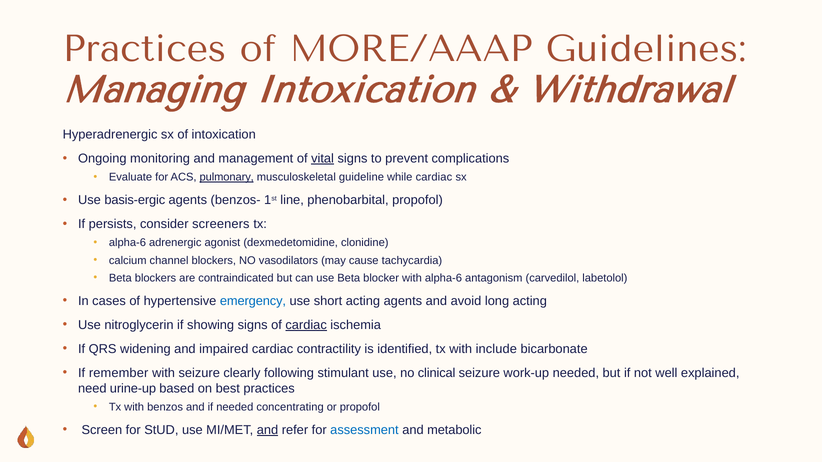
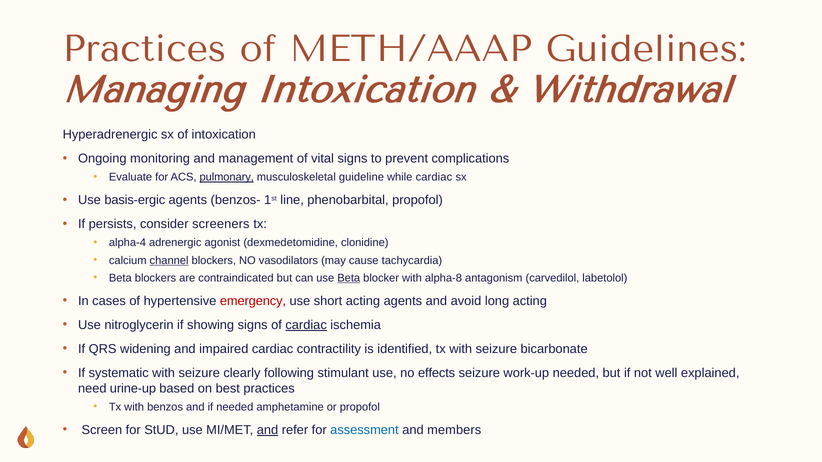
MORE/AAAP: MORE/AAAP -> METH/AAAP (411, 49)
vital underline: present -> none (323, 159)
alpha-6: alpha-6 -> alpha-4 (127, 243)
channel underline: none -> present (169, 261)
Beta underline: none -> present (349, 278)
with alpha-6: alpha-6 -> alpha-8 (443, 278)
emergency colour: blue -> red (253, 301)
tx with include: include -> seizure (496, 349)
remember: remember -> systematic (119, 373)
clinical: clinical -> effects (437, 373)
concentrating: concentrating -> amphetamine (290, 407)
metabolic: metabolic -> members (454, 430)
